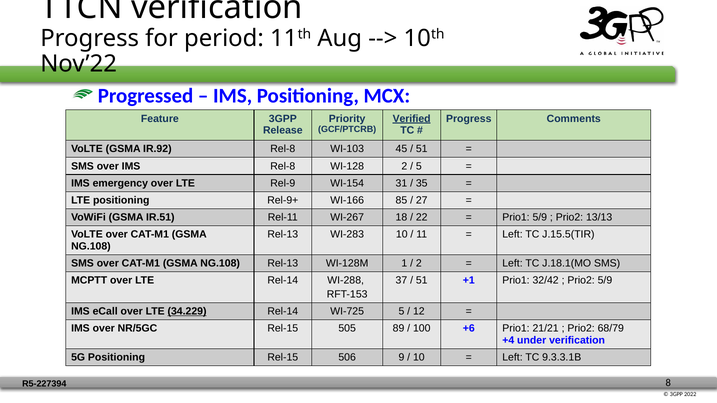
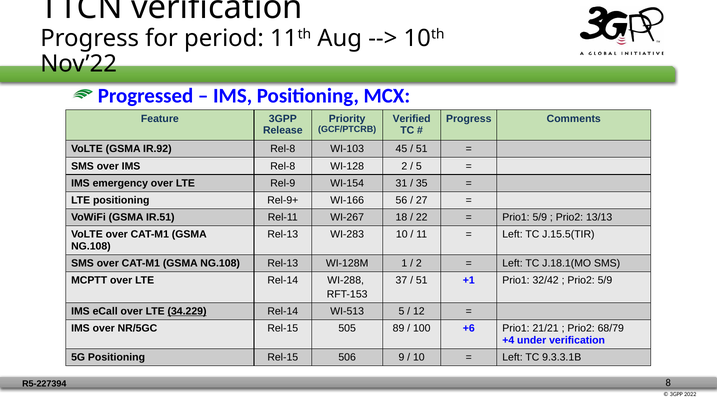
Verified underline: present -> none (412, 119)
85: 85 -> 56 (401, 200)
WI-725: WI-725 -> WI-513 (347, 312)
